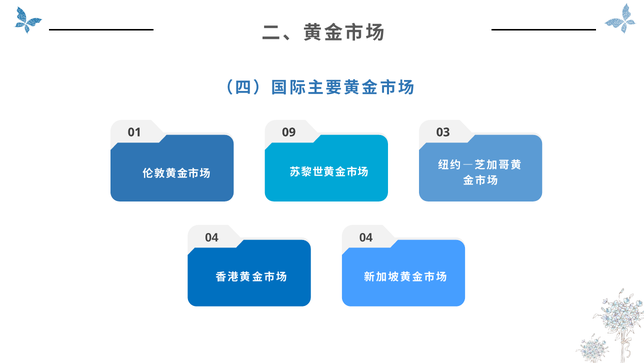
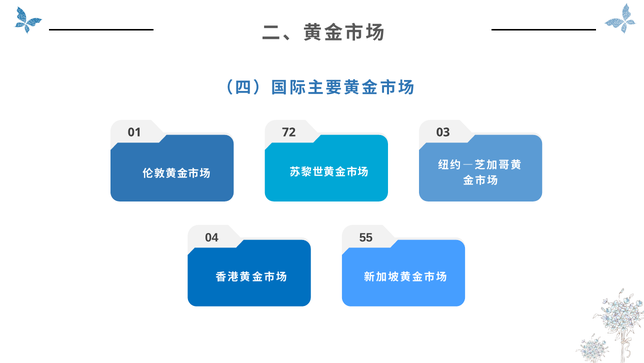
09: 09 -> 72 (289, 132)
04 04: 04 -> 55 (366, 237)
